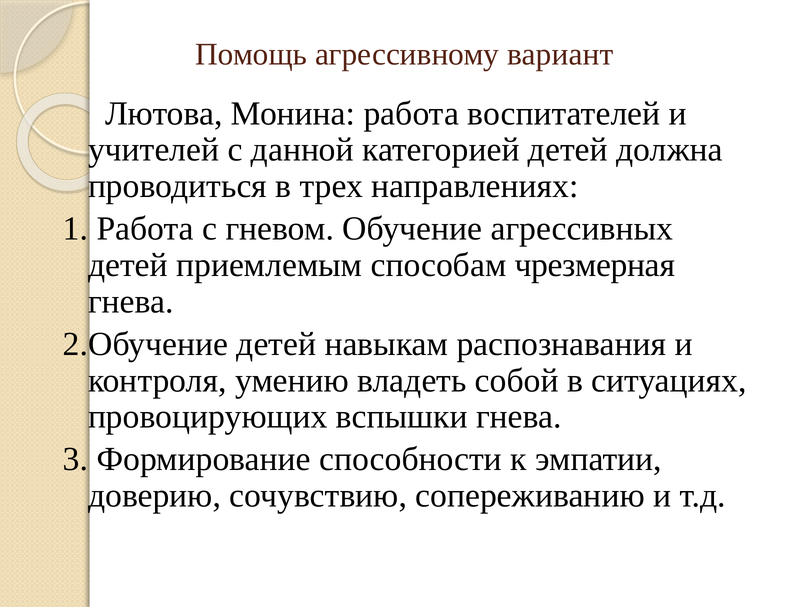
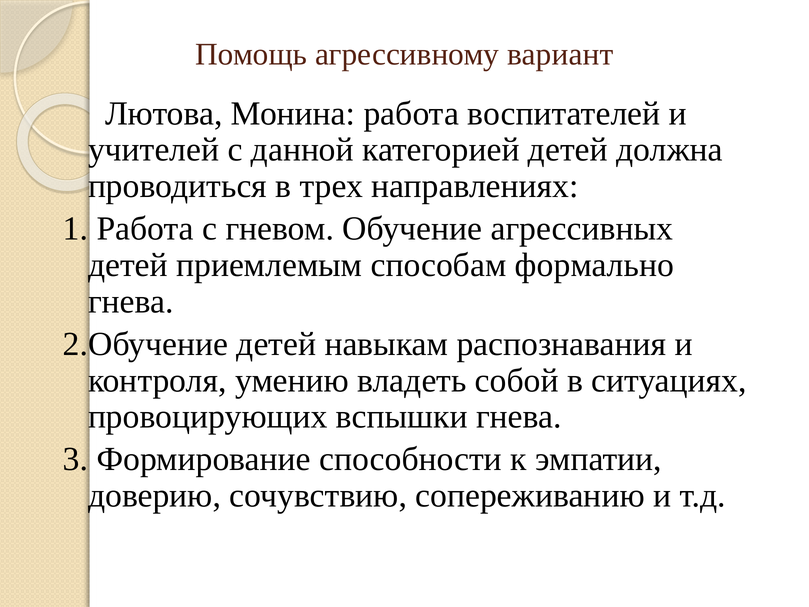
чрезмерная: чрезмерная -> формально (595, 265)
